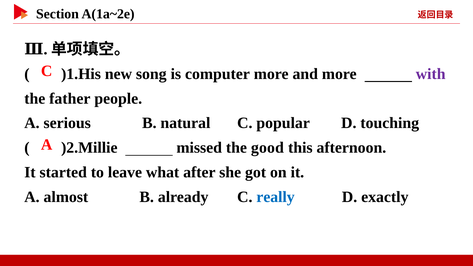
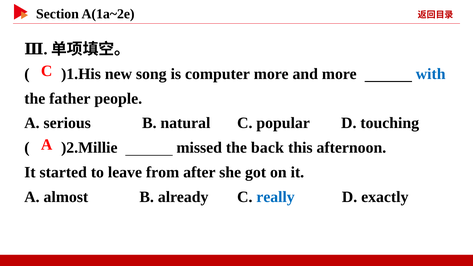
with colour: purple -> blue (431, 74)
good: good -> back (267, 148)
what: what -> from (163, 172)
